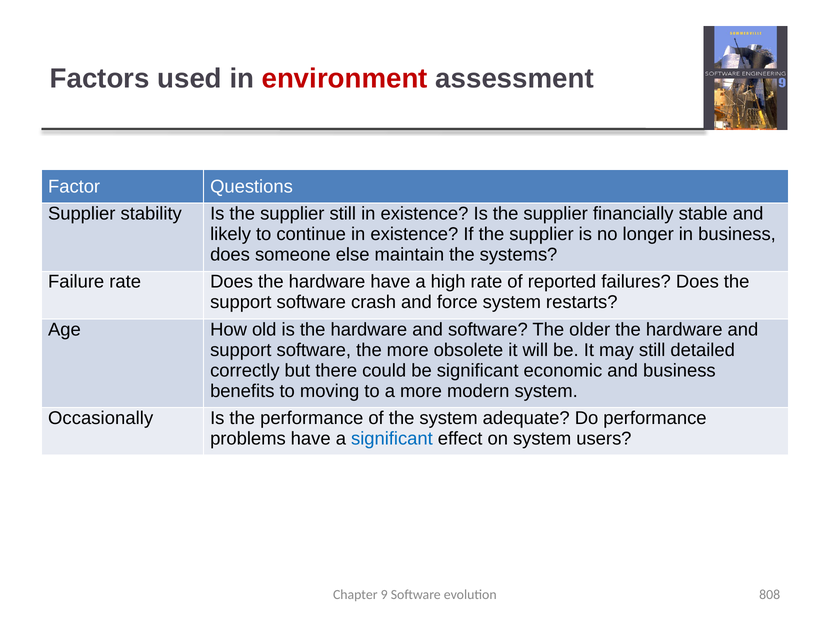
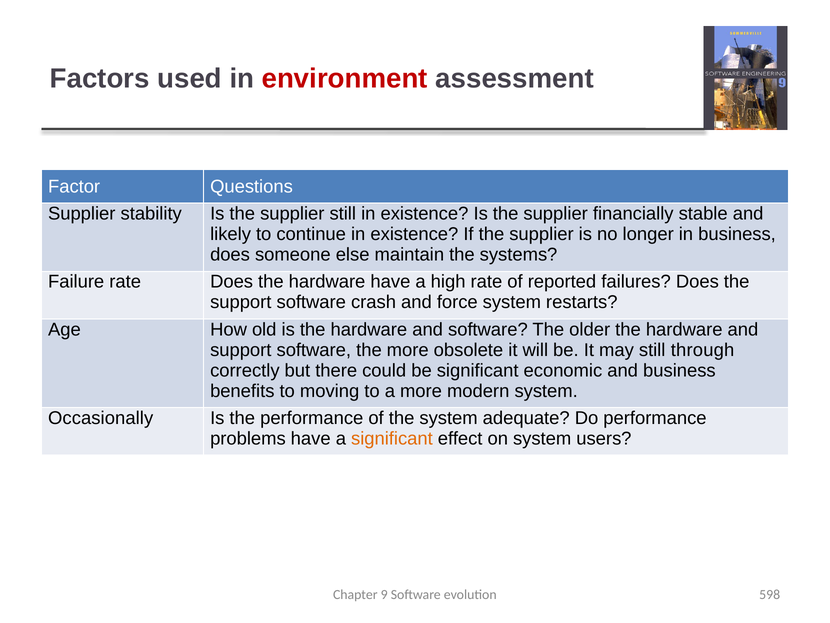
detailed: detailed -> through (703, 350)
significant colour: blue -> orange (392, 438)
808: 808 -> 598 (770, 594)
